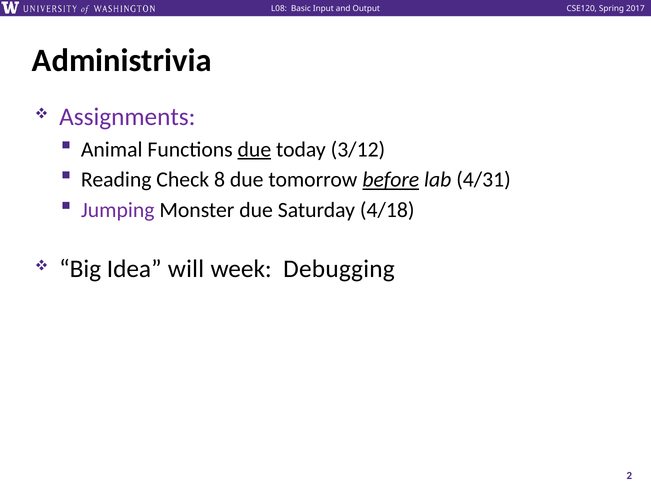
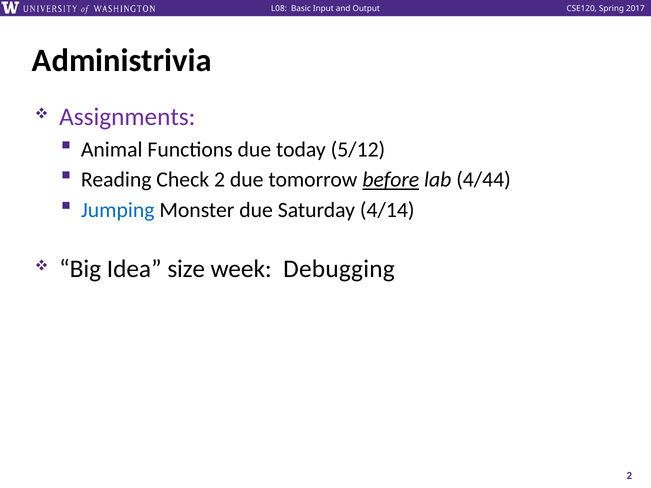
due underline: present -> none (254, 150)
3/12: 3/12 -> 5/12 (358, 150)
Check 8: 8 -> 2 (220, 180)
4/31: 4/31 -> 4/44 (484, 180)
Jumping colour: purple -> blue (118, 210)
4/18: 4/18 -> 4/14 (387, 210)
will: will -> size (186, 269)
